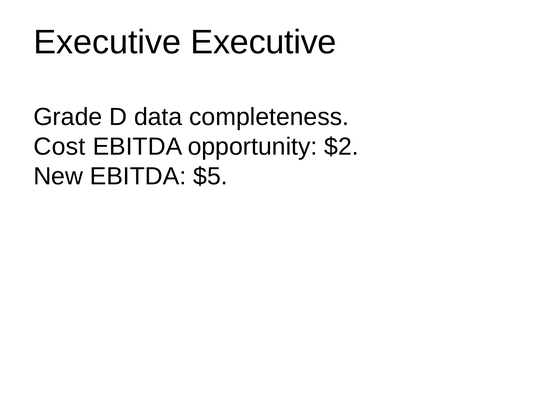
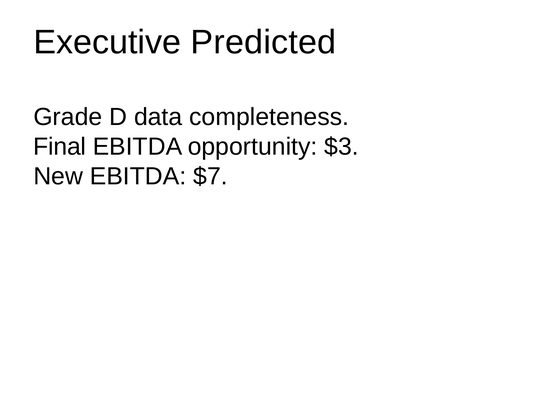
Executive Executive: Executive -> Predicted (263, 42)
Cost: Cost -> Final (60, 147)
$2: $2 -> $3 (341, 147)
$5: $5 -> $7 (211, 177)
